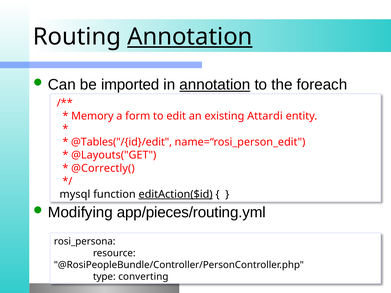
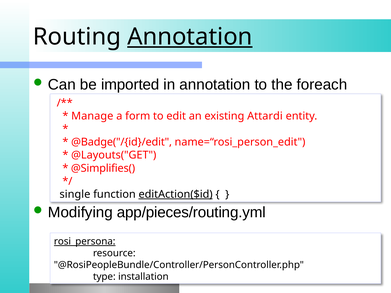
annotation underline: present -> none (215, 85)
Memory: Memory -> Manage (92, 116)
@Tables("/{id}/edit: @Tables("/{id}/edit -> @Badge("/{id}/edit (122, 142)
@Correctly(: @Correctly( -> @Simplifies( (103, 168)
mysql: mysql -> single (75, 194)
rosi_persona underline: none -> present (85, 242)
converting: converting -> installation (143, 277)
